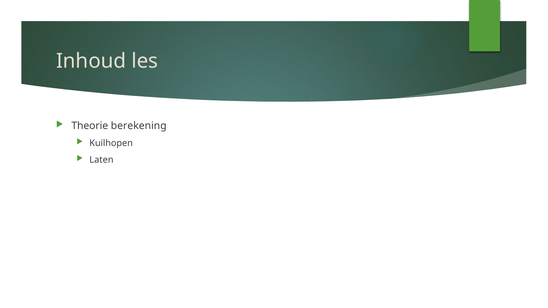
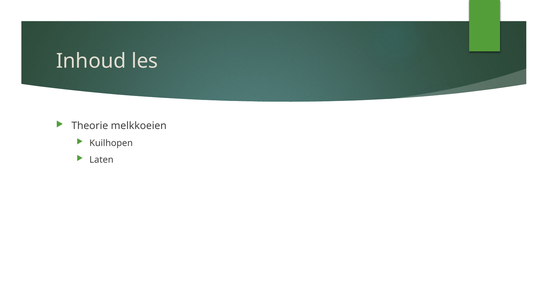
berekening: berekening -> melkkoeien (139, 126)
